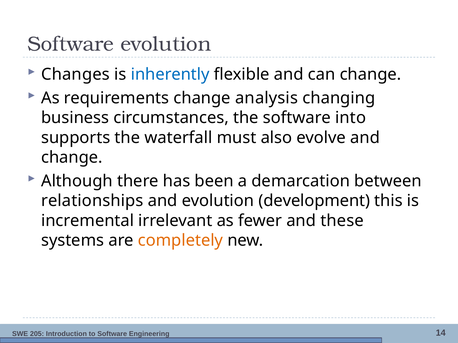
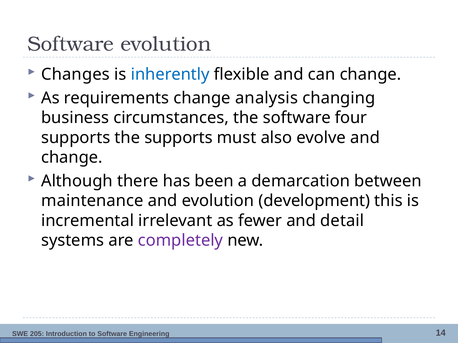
into: into -> four (351, 118)
the waterfall: waterfall -> supports (179, 138)
relationships: relationships -> maintenance (92, 201)
these: these -> detail (342, 221)
completely colour: orange -> purple (180, 241)
